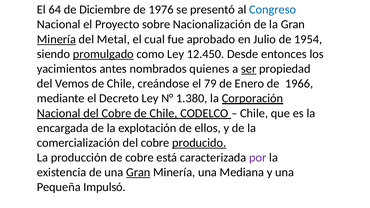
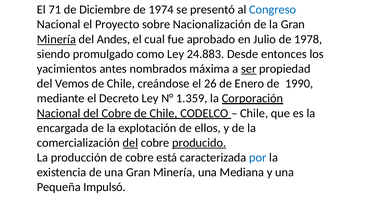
64: 64 -> 71 (55, 10)
1976: 1976 -> 1974 (161, 10)
Metal: Metal -> Andes (113, 39)
1954: 1954 -> 1978 (308, 39)
promulgado underline: present -> none (103, 54)
12.450: 12.450 -> 24.883 (206, 54)
quienes: quienes -> máxima (210, 69)
79: 79 -> 26 (210, 84)
1966: 1966 -> 1990 (299, 84)
1.380: 1.380 -> 1.359 (192, 98)
del underline: none -> present (130, 143)
por colour: purple -> blue (258, 158)
Gran underline: present -> none (138, 172)
